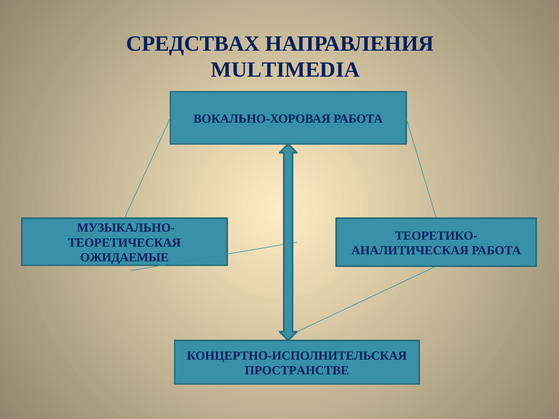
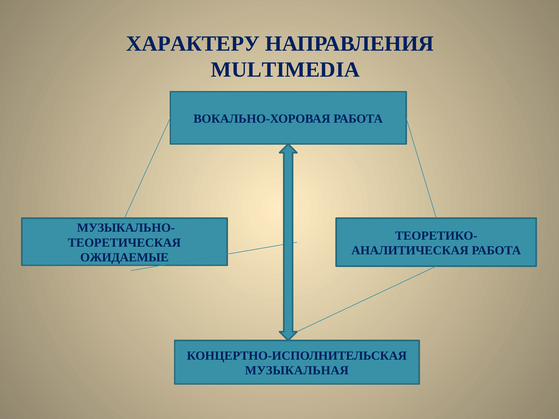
СРЕДСТВАХ: СРЕДСТВАХ -> ХАРАКТЕРУ (193, 44)
ПРОСТРАНСТВЕ: ПРОСТРАНСТВЕ -> МУЗЫКАЛЬНАЯ (297, 371)
